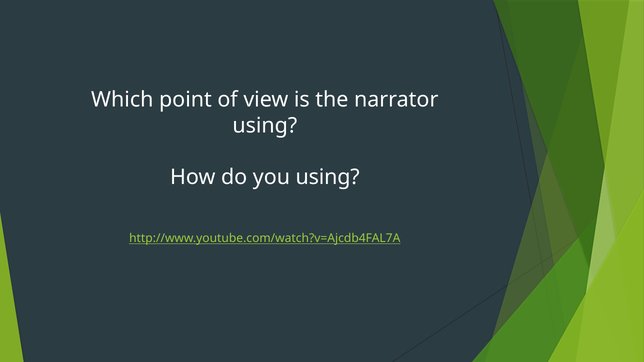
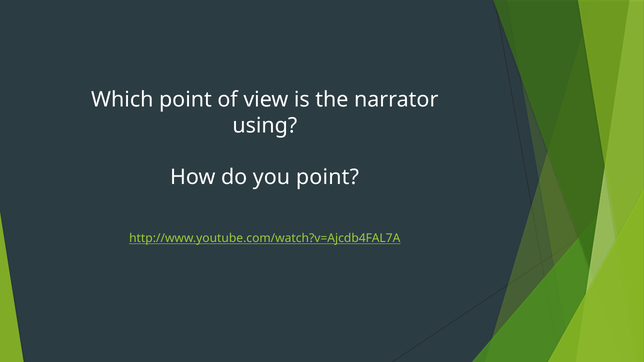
you using: using -> point (327, 177)
